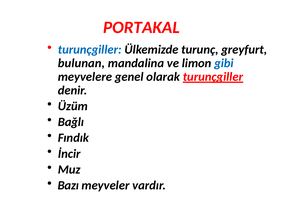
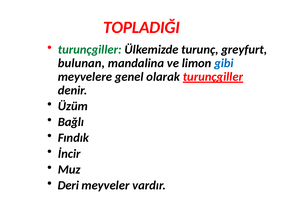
PORTAKAL: PORTAKAL -> TOPLADIĞI (142, 27)
turunçgiller colour: blue -> green (90, 50)
Bazı: Bazı -> Deri (68, 186)
